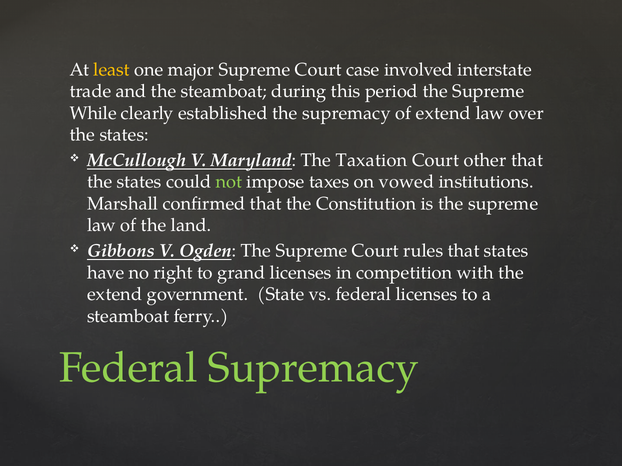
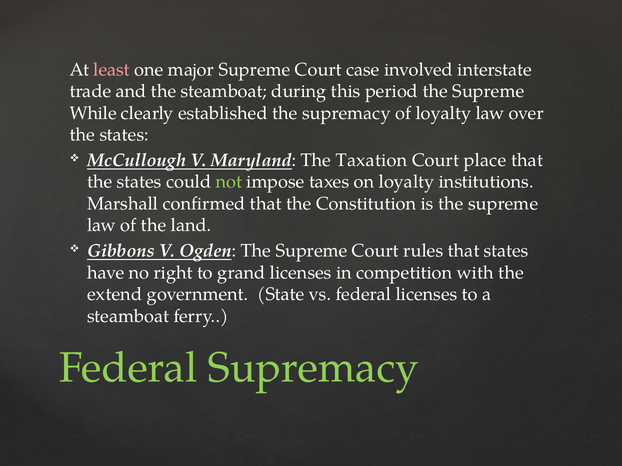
least colour: yellow -> pink (112, 70)
of extend: extend -> loyalty (443, 113)
other: other -> place (485, 160)
on vowed: vowed -> loyalty (407, 182)
